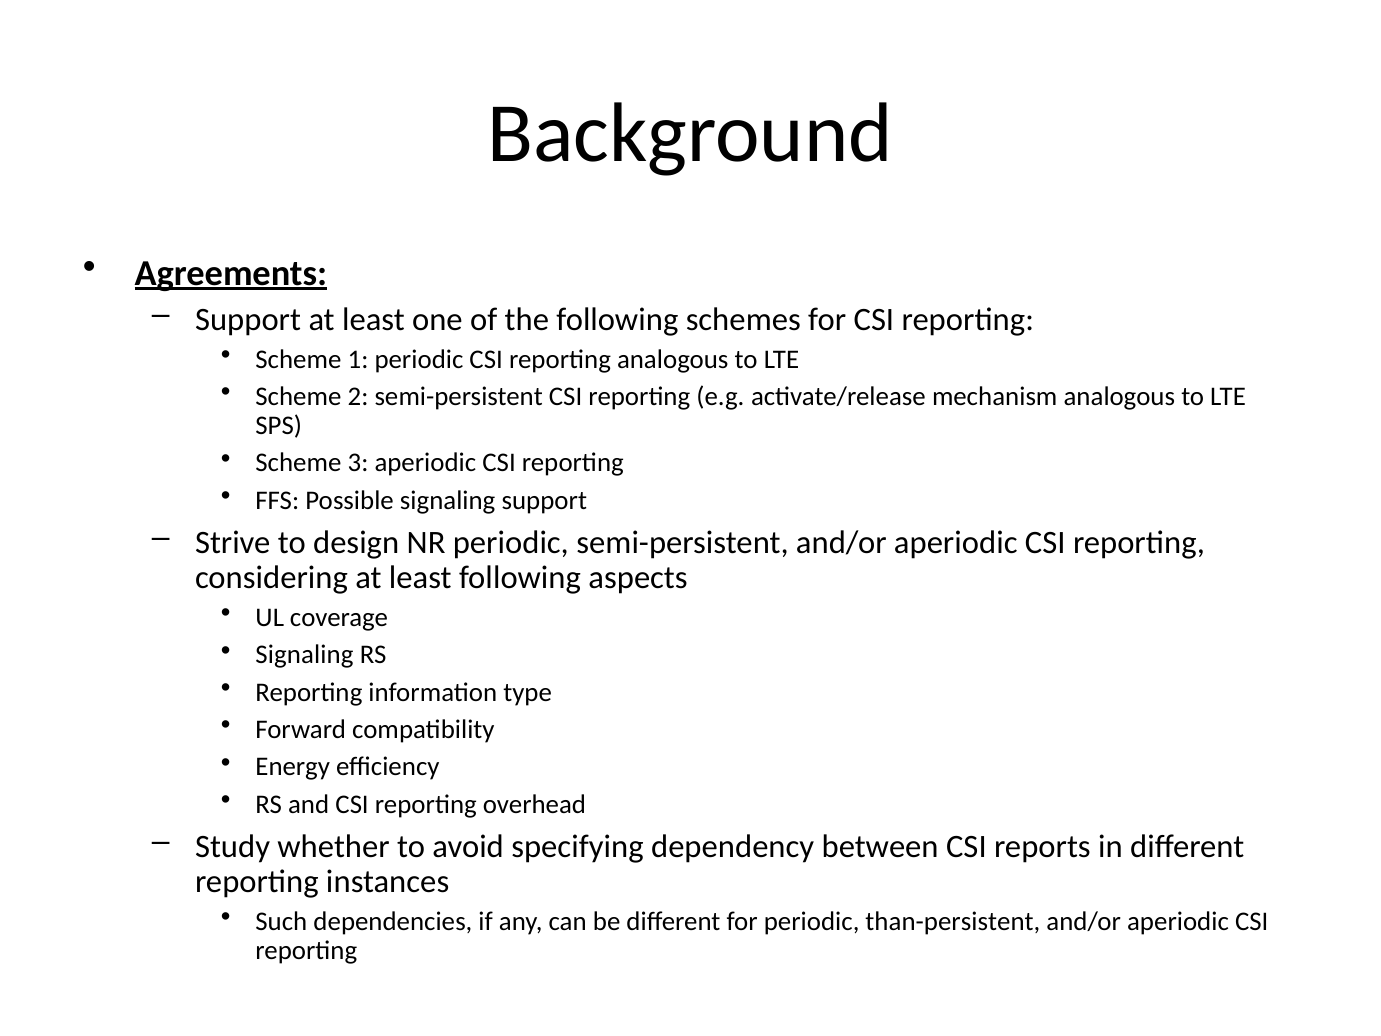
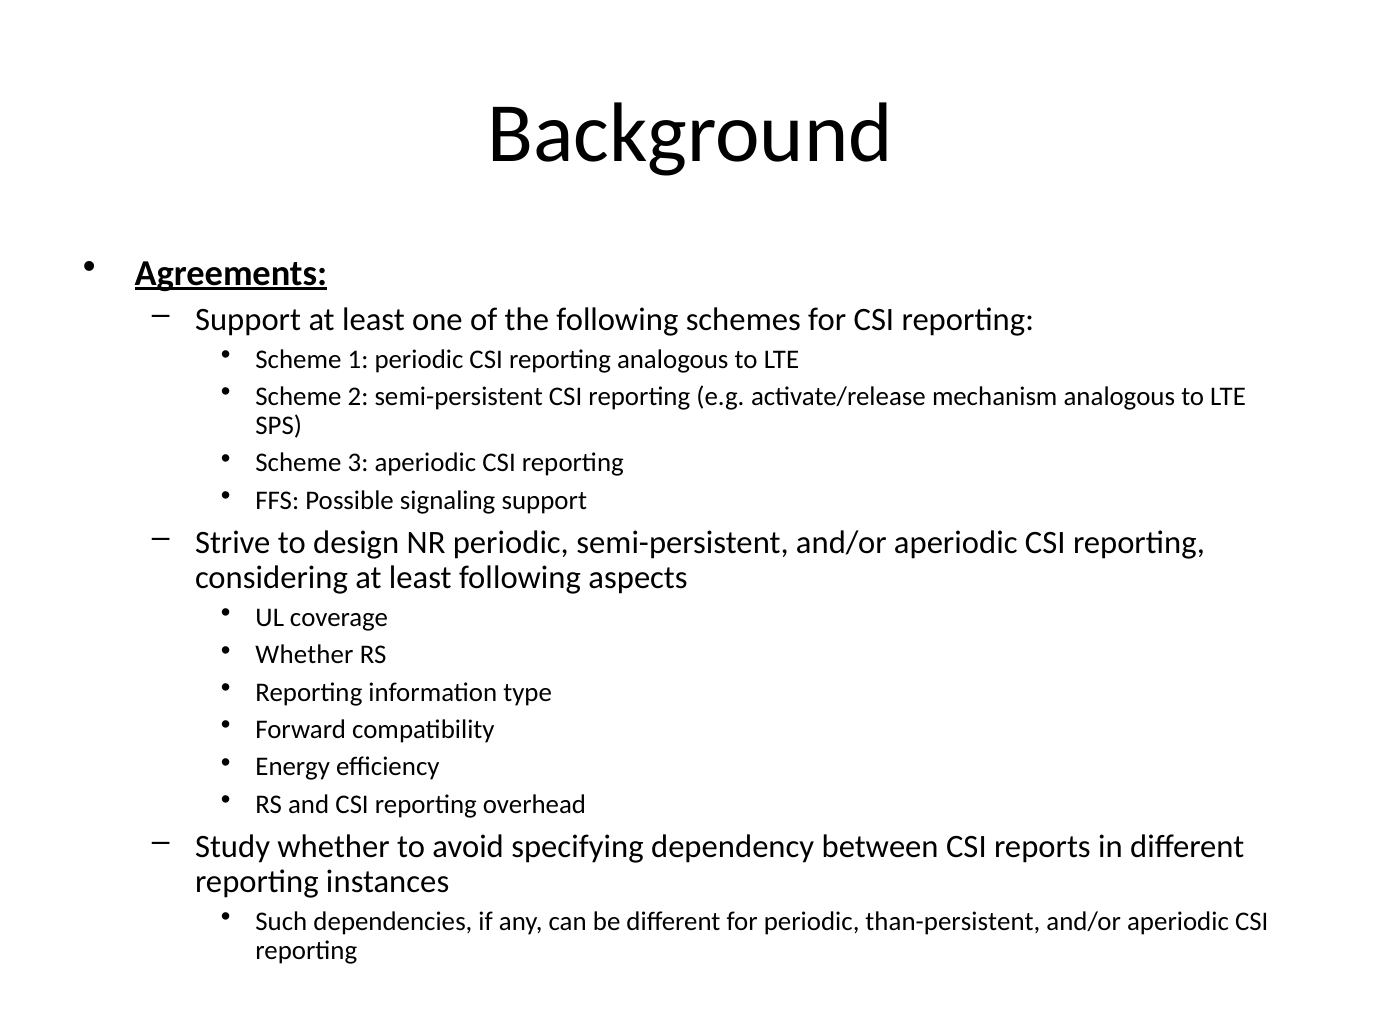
Signaling: Signaling -> Whether (305, 655)
